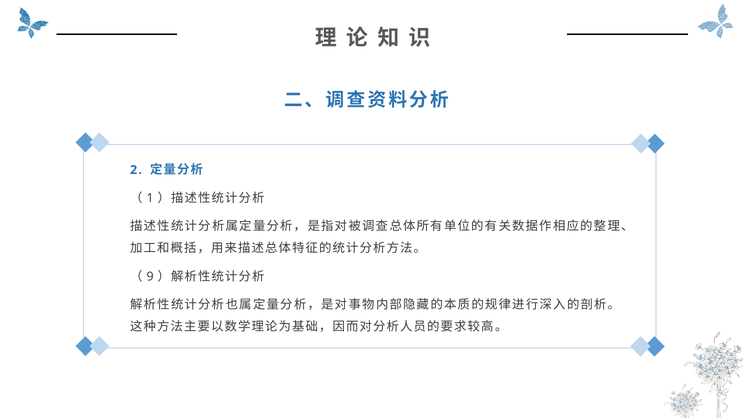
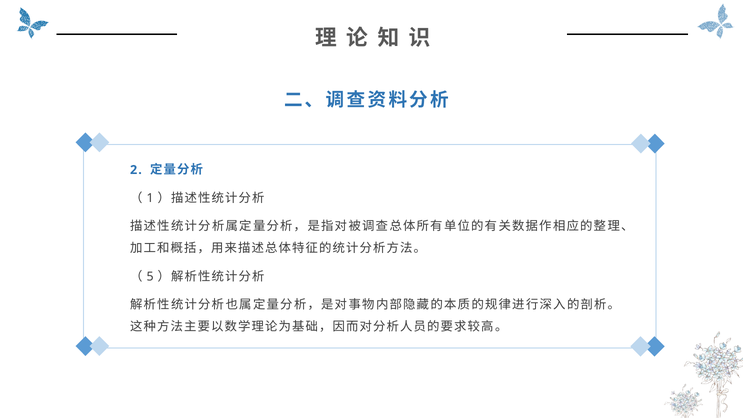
9: 9 -> 5 (150, 276)
